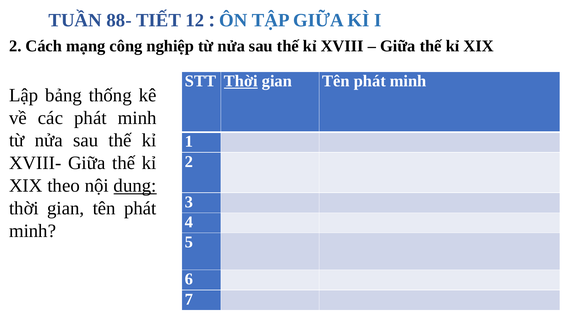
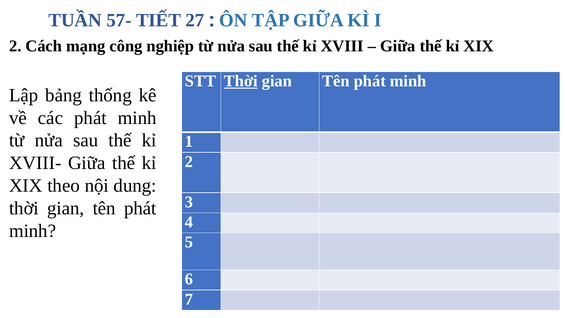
88-: 88- -> 57- (119, 20)
12: 12 -> 27 (195, 20)
dung underline: present -> none (135, 186)
